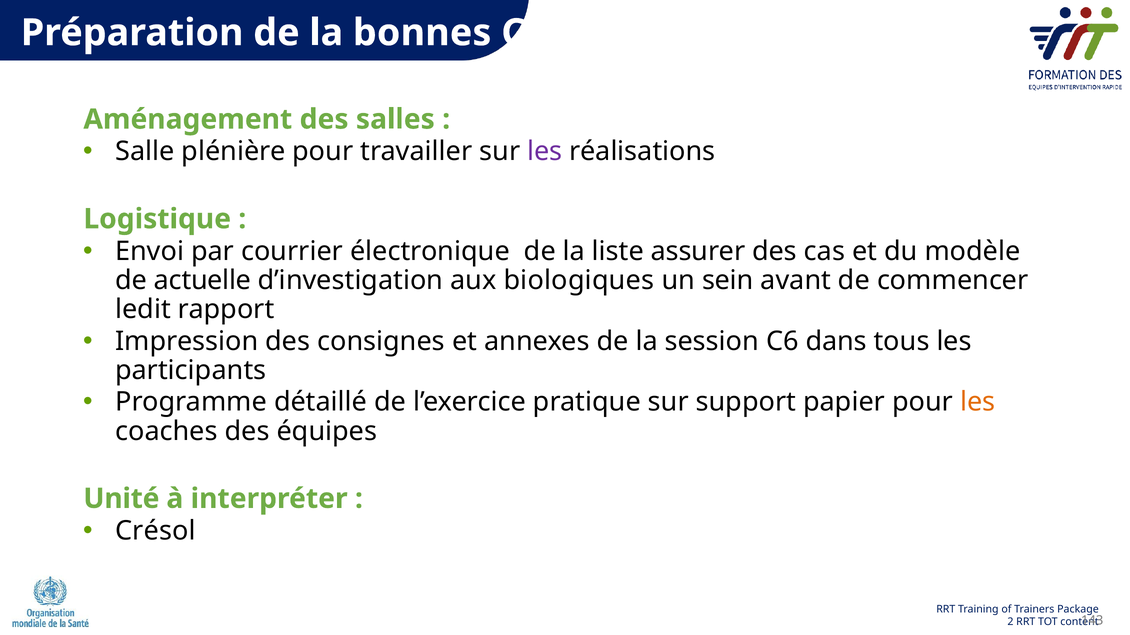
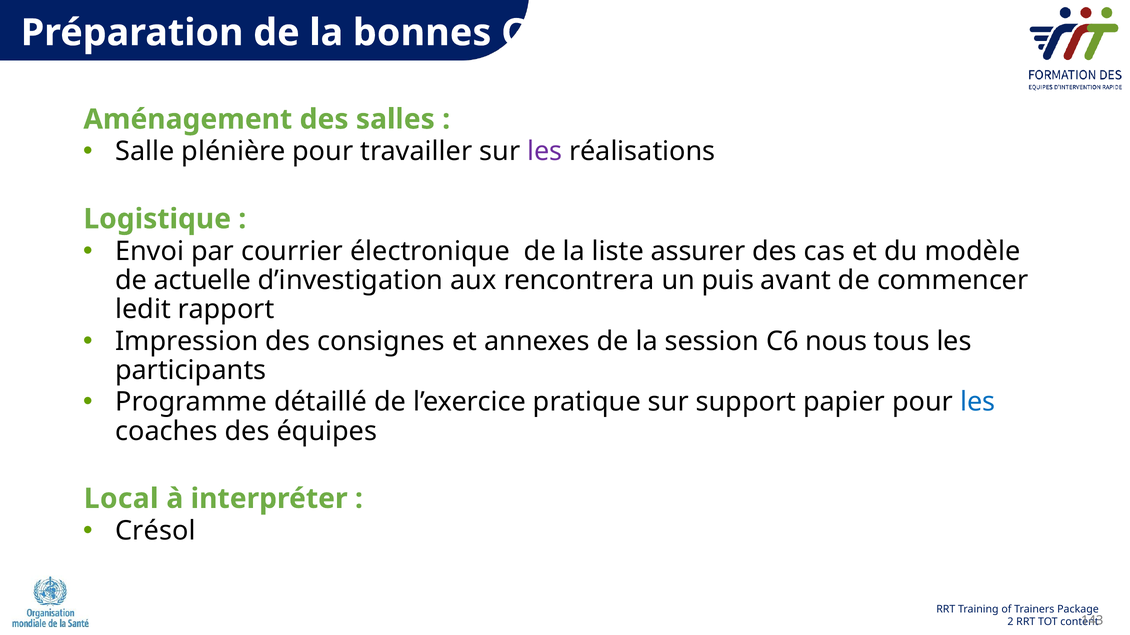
biologiques: biologiques -> rencontrera (579, 281)
sein: sein -> puis (728, 281)
dans: dans -> nous (836, 341)
les colour: orange -> blue (978, 402)
Unité: Unité -> Local (121, 499)
